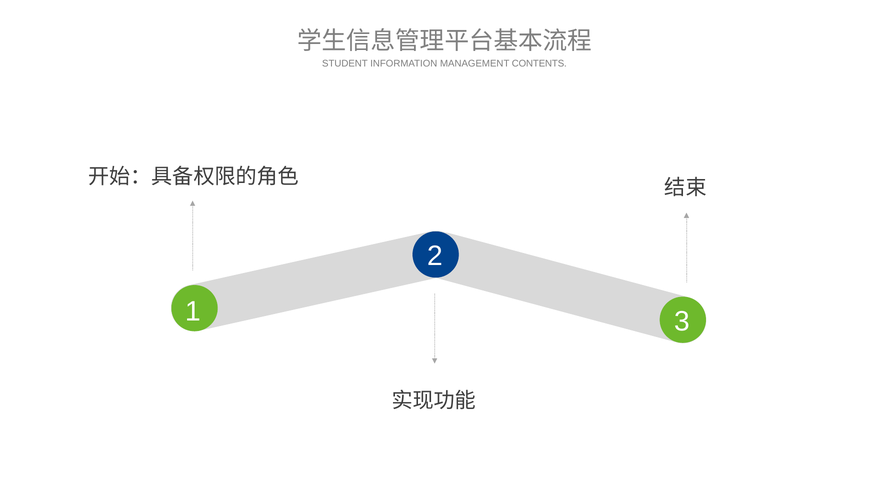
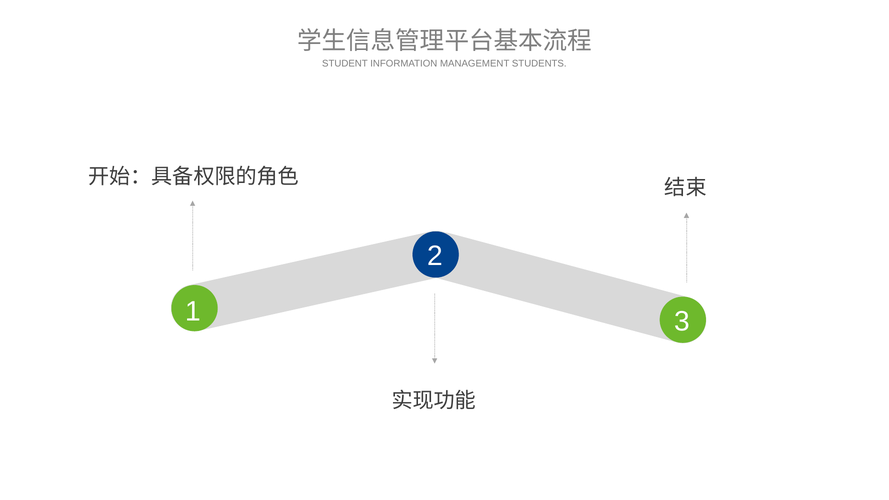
CONTENTS: CONTENTS -> STUDENTS (539, 63)
